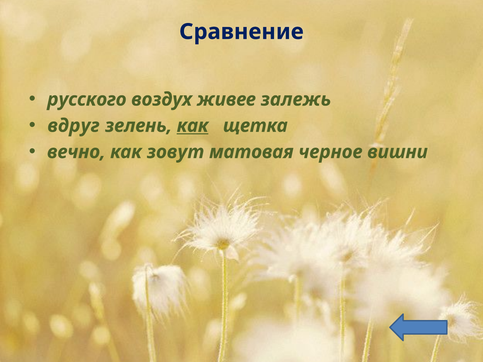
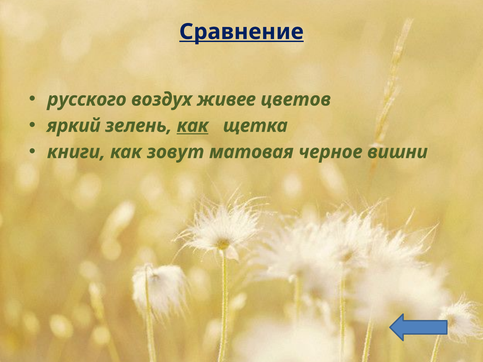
Сравнение underline: none -> present (241, 32)
залежь: залежь -> цветов (296, 99)
вдруг: вдруг -> яркий (74, 126)
вечно: вечно -> книги (76, 152)
